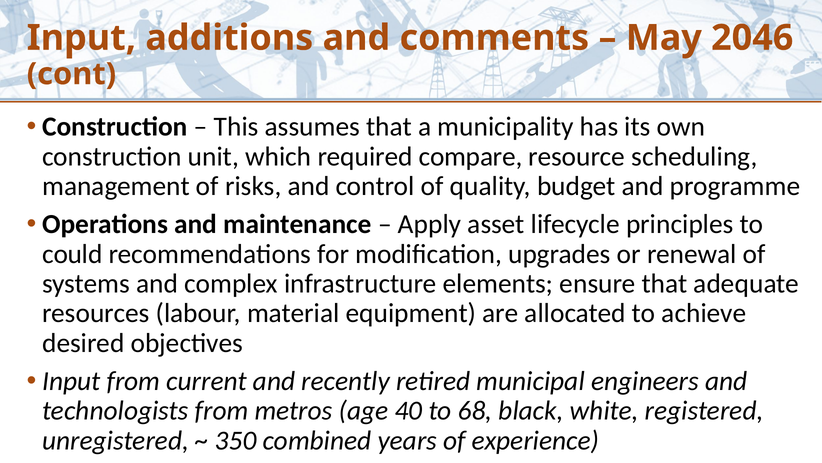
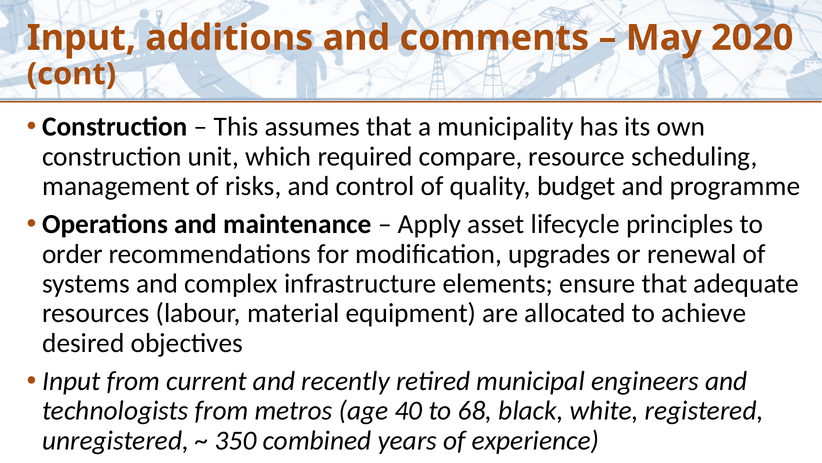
2046: 2046 -> 2020 (752, 38)
could: could -> order (72, 254)
